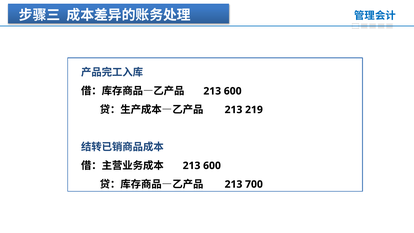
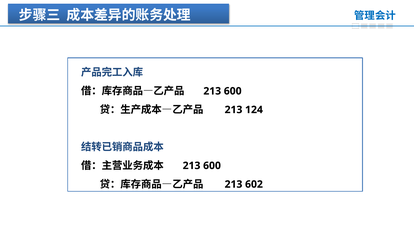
219: 219 -> 124 (254, 110)
700: 700 -> 602 (254, 184)
